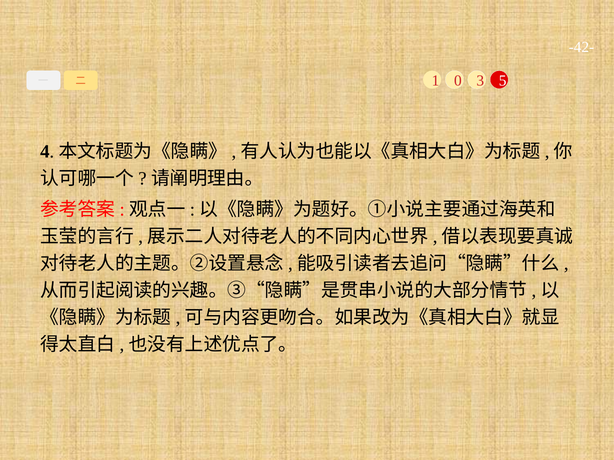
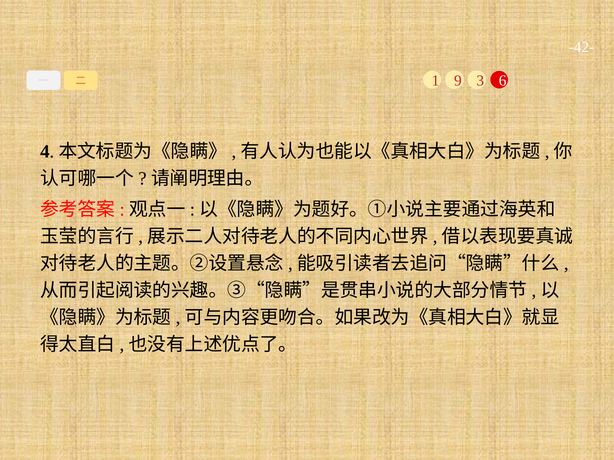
0: 0 -> 9 (458, 81)
5: 5 -> 6 (503, 81)
